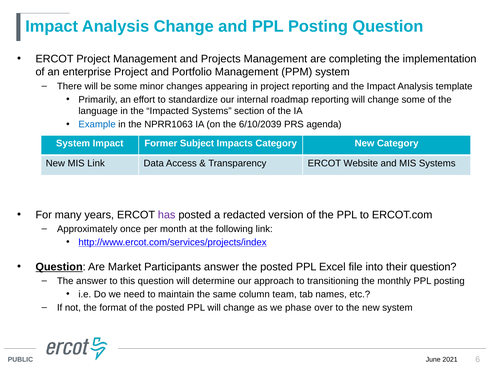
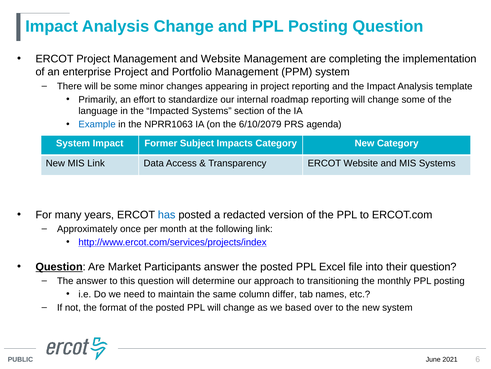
and Projects: Projects -> Website (221, 59)
6/10/2039: 6/10/2039 -> 6/10/2079 (260, 124)
has colour: purple -> blue (167, 214)
team: team -> differ (285, 294)
phase: phase -> based (298, 307)
